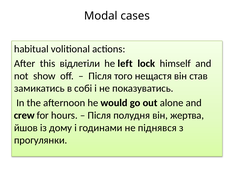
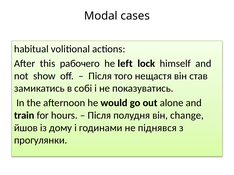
відлетіли: відлетіли -> рабочего (80, 64)
crew: crew -> train (24, 116)
жертва: жертва -> change (187, 116)
